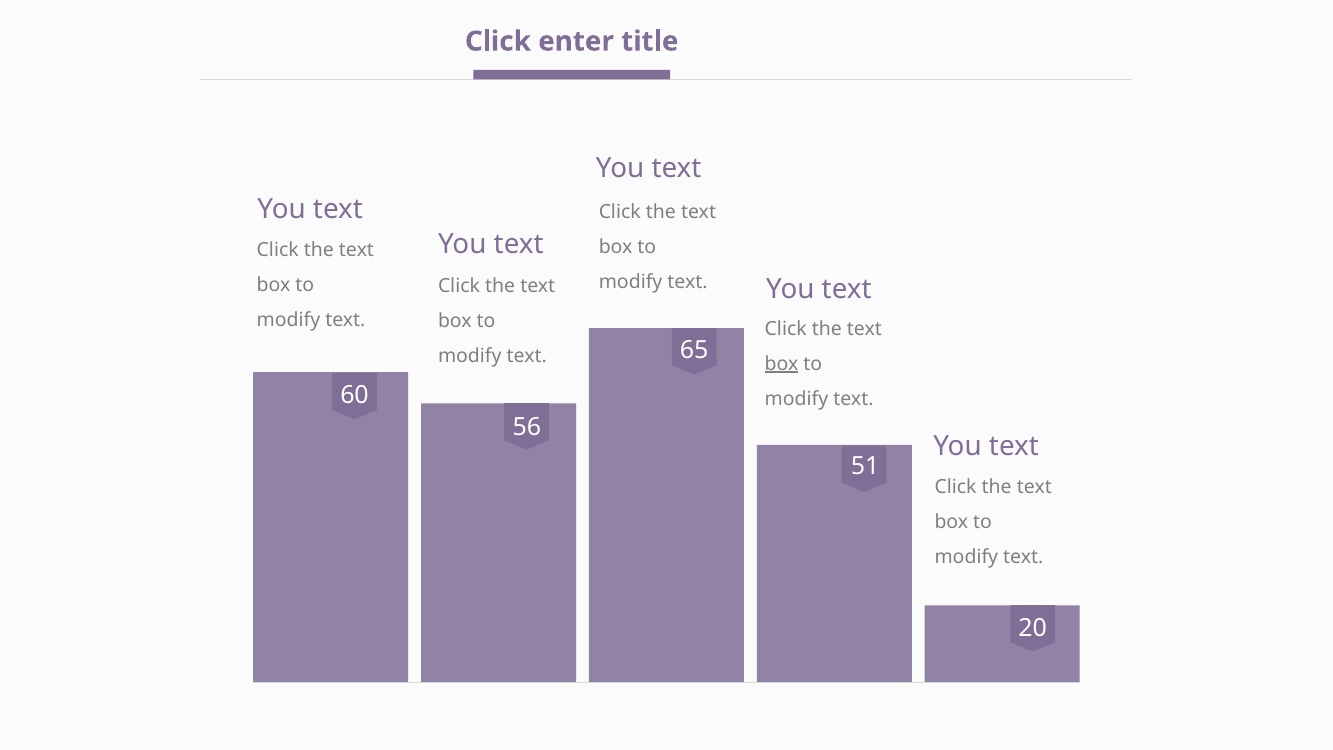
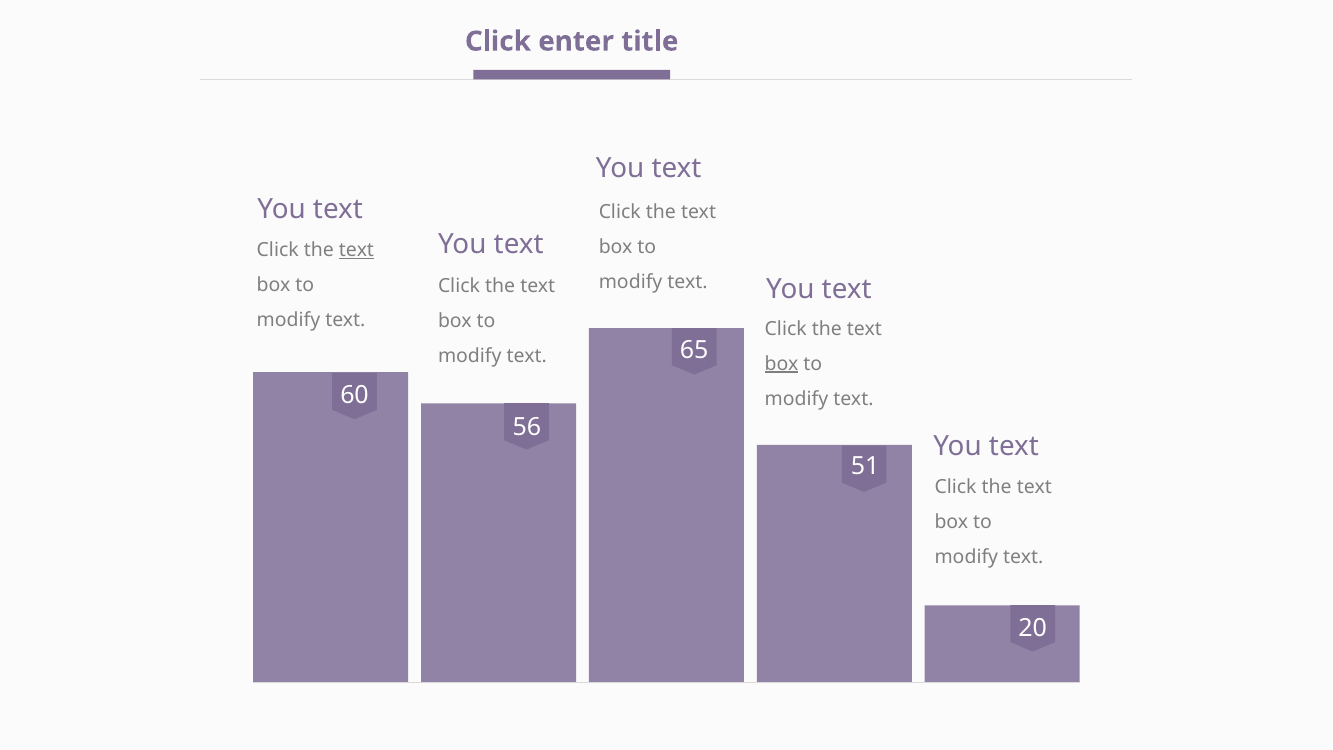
text underline: none -> present (356, 250)
